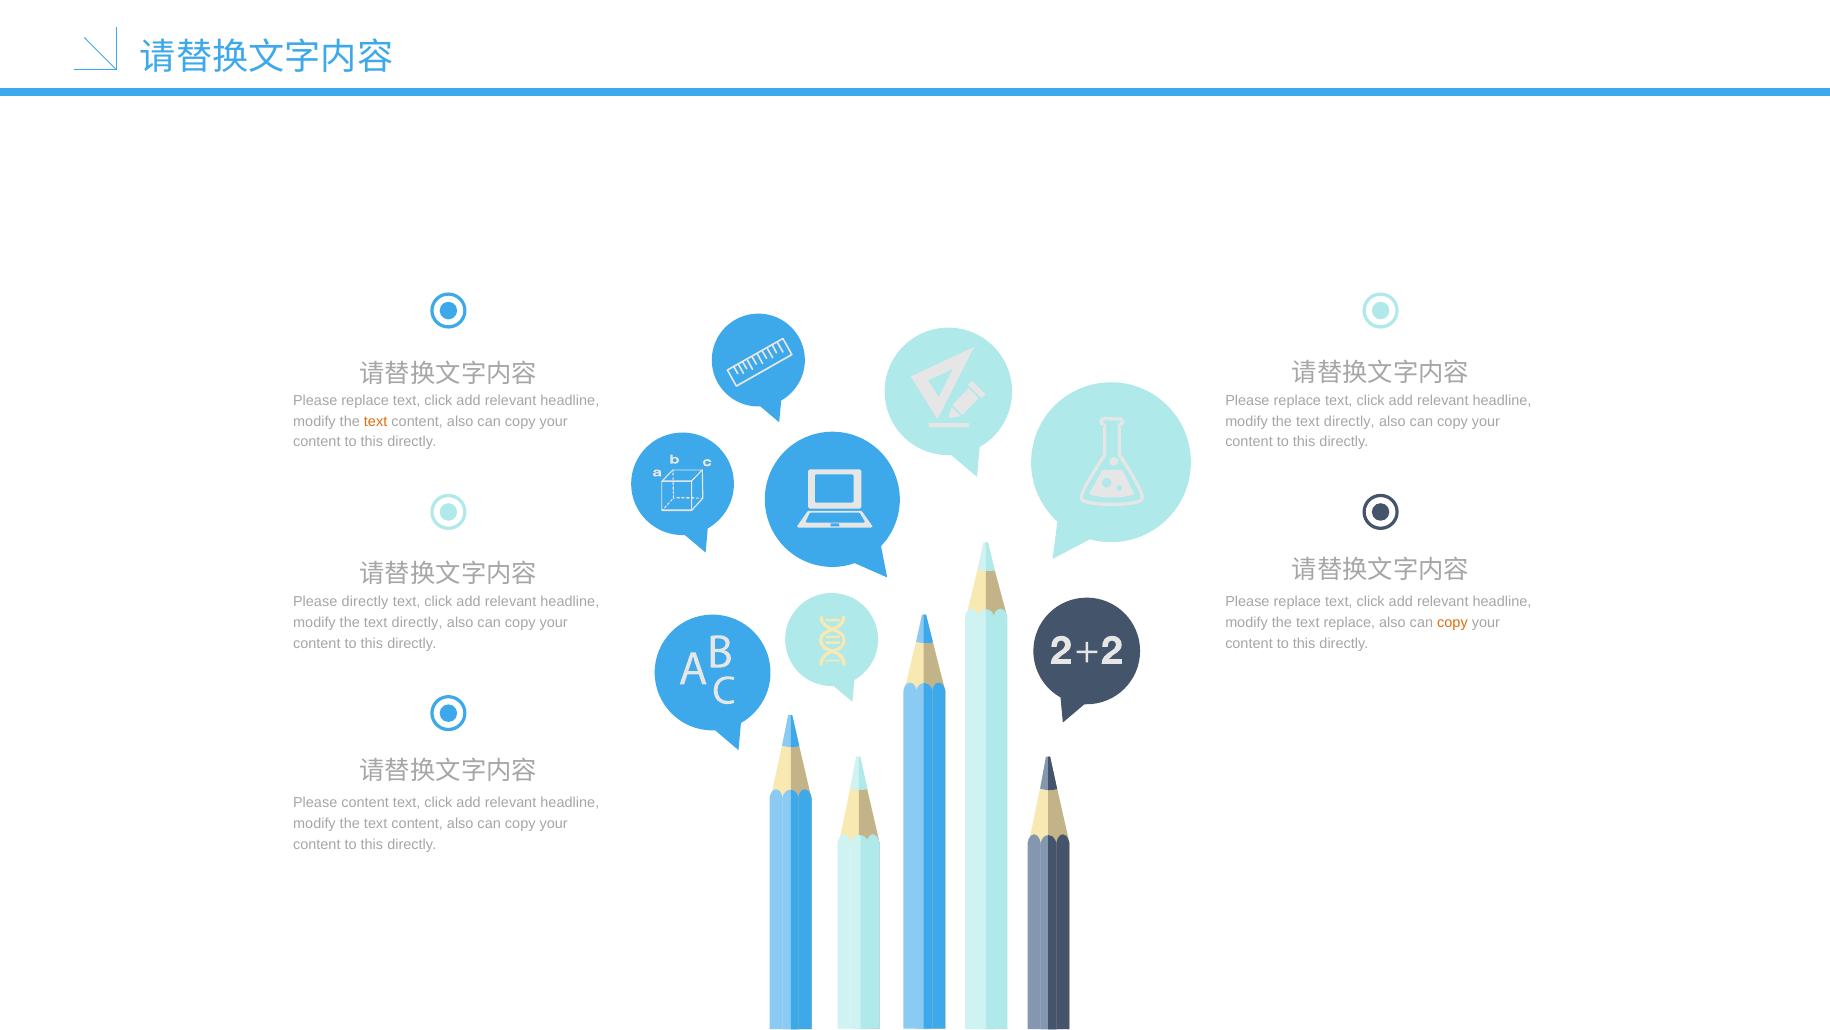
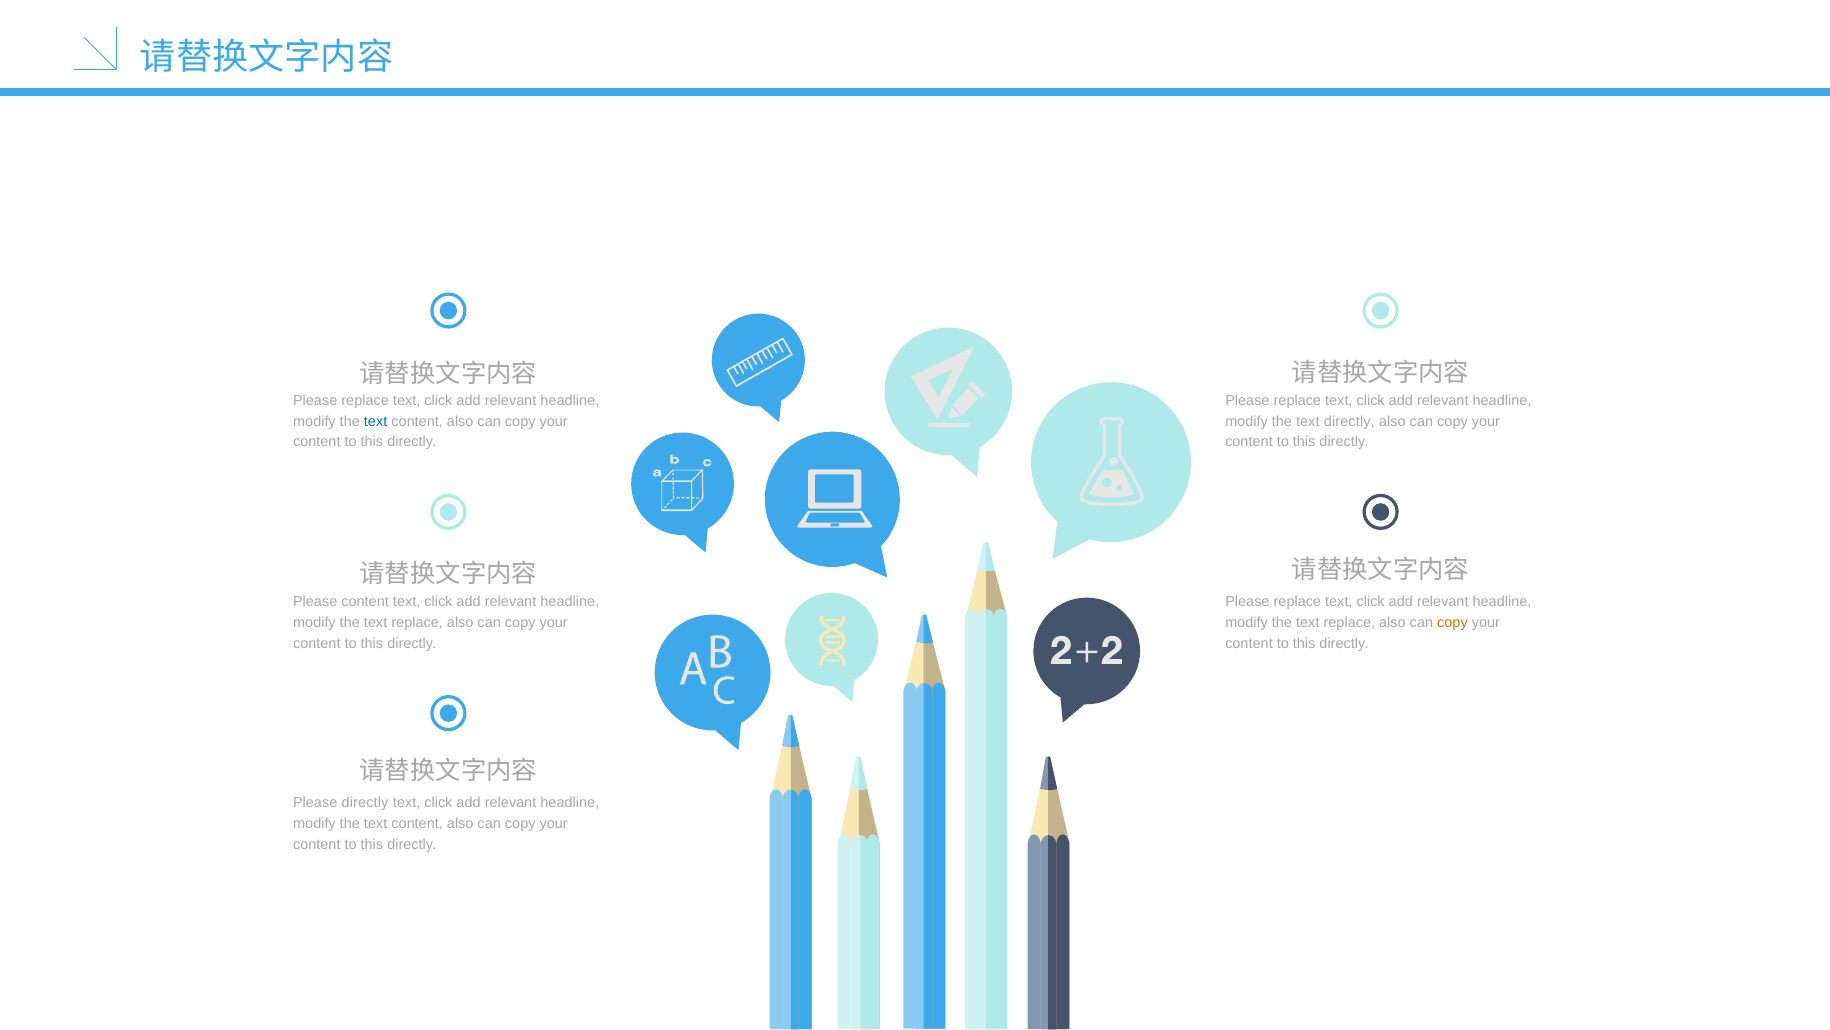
text colour: orange -> blue (376, 421)
Please directly: directly -> content (365, 602)
directly: directly -> replace (417, 622)
Please content: content -> directly (365, 803)
